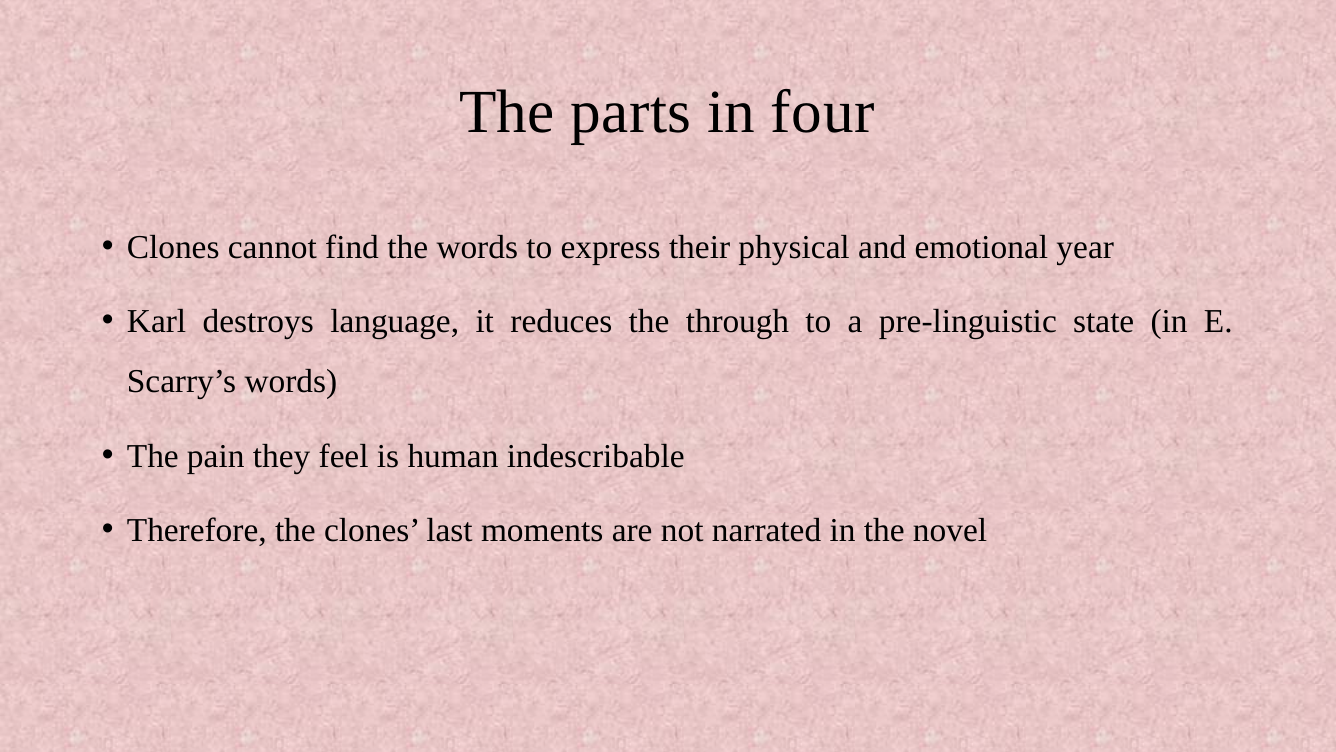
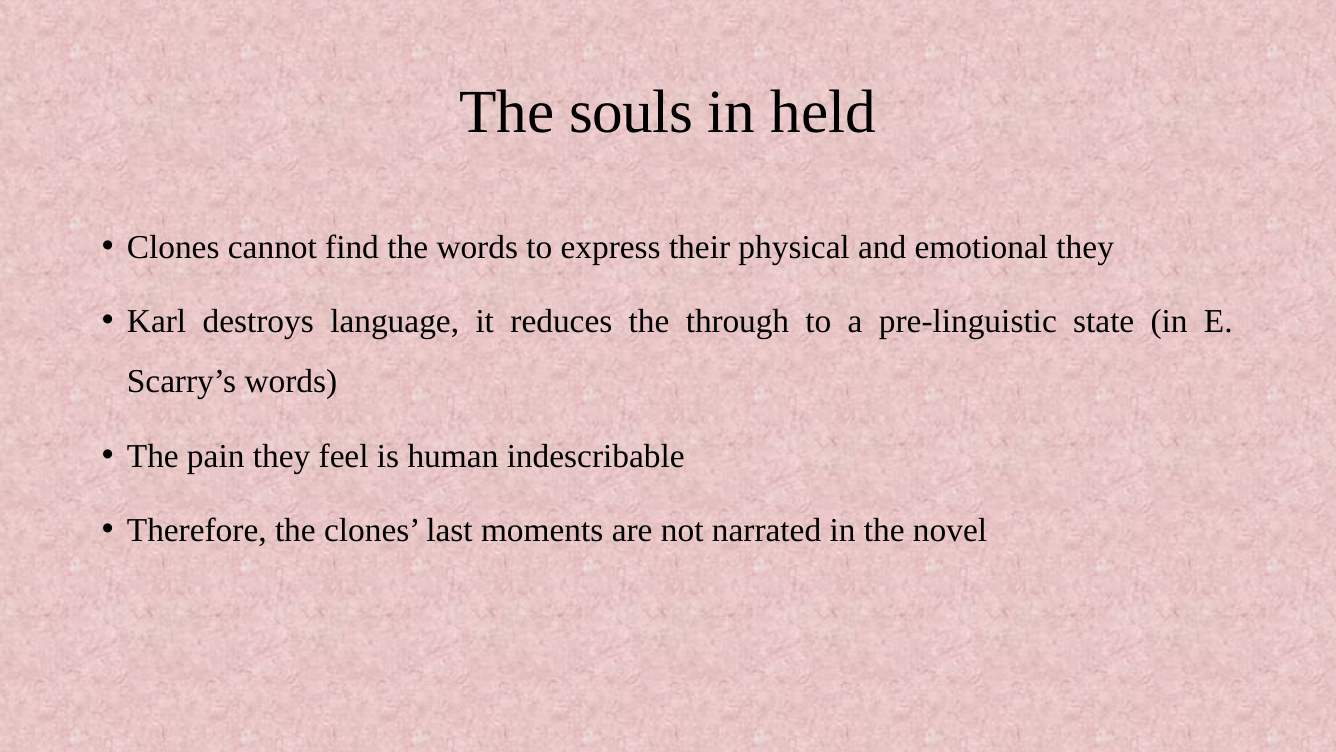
parts: parts -> souls (631, 112)
four: four -> held (823, 112)
emotional year: year -> they (1085, 247)
